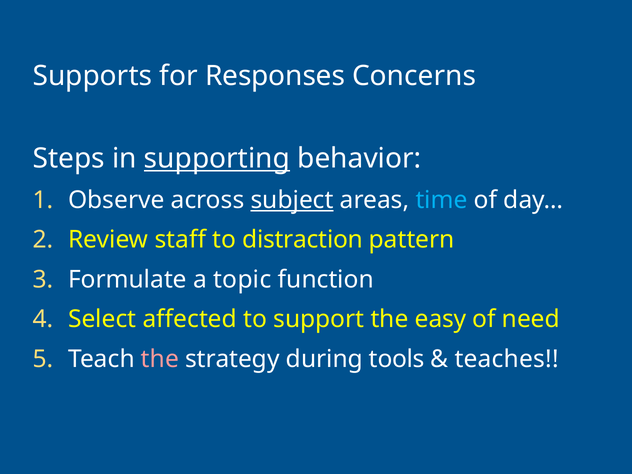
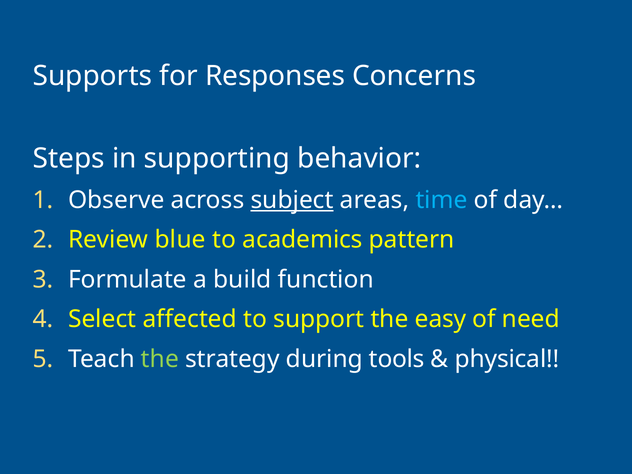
supporting underline: present -> none (217, 159)
staff: staff -> blue (180, 240)
distraction: distraction -> academics (303, 240)
topic: topic -> build (242, 280)
the colour: pink -> light green (160, 359)
teaches: teaches -> physical (507, 359)
